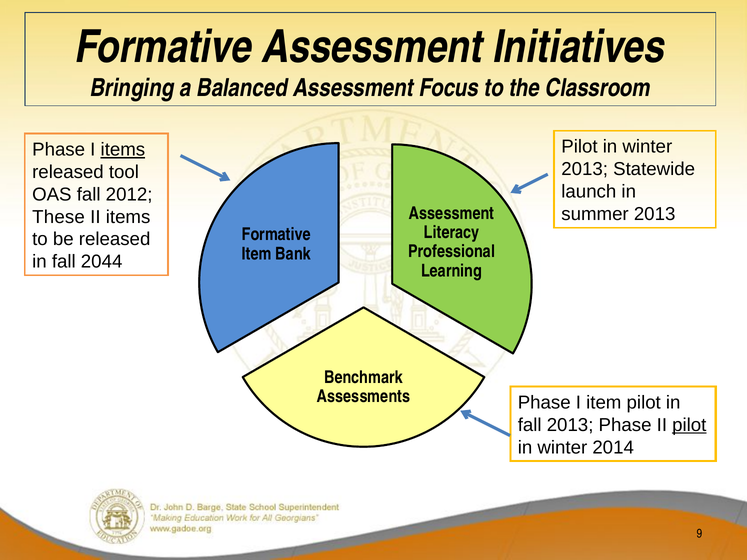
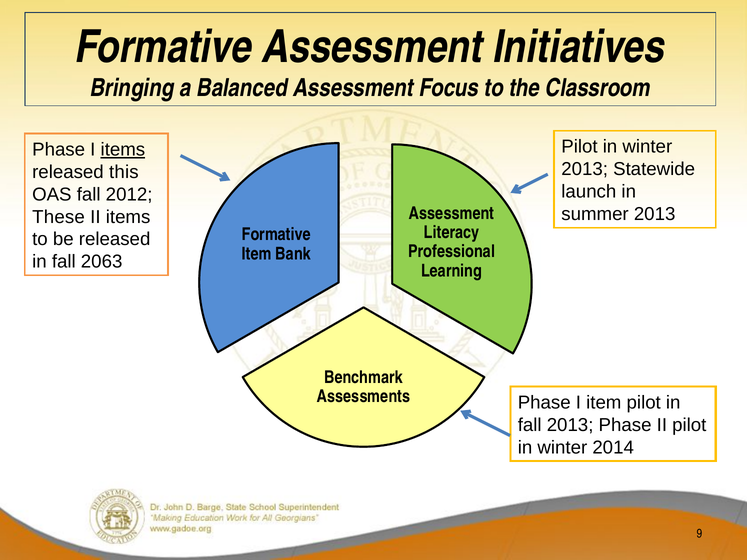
tool: tool -> this (124, 172)
2044: 2044 -> 2063 (102, 262)
pilot underline: present -> none (689, 425)
